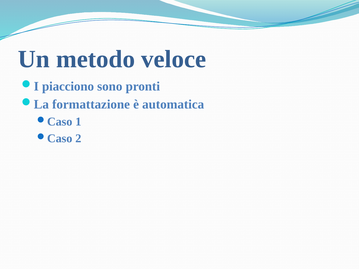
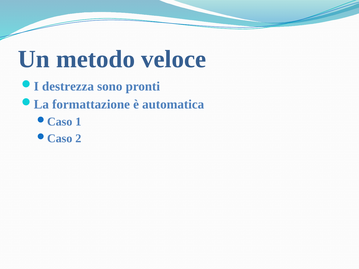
piacciono: piacciono -> destrezza (68, 86)
